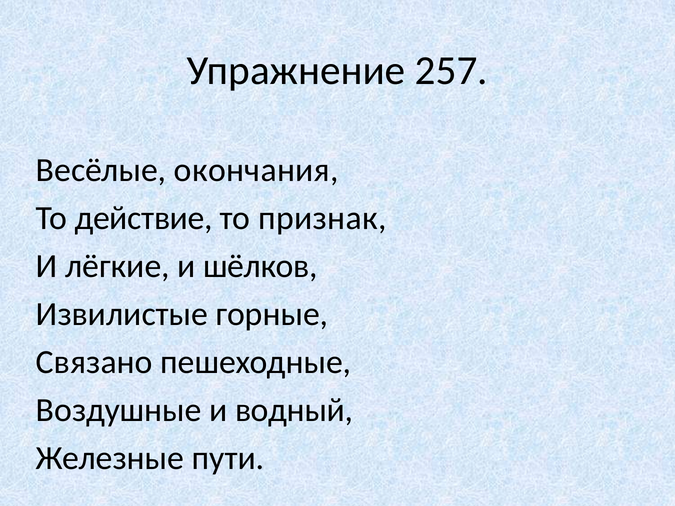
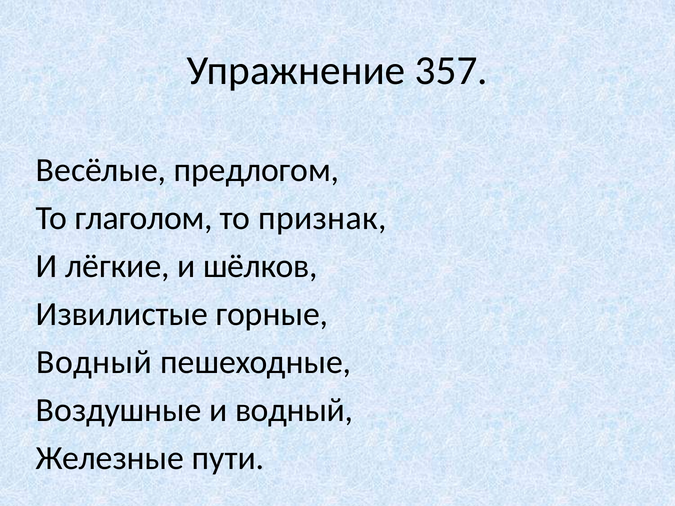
257: 257 -> 357 (451, 70)
окончания: окончания -> предлогом (257, 170)
действие: действие -> глаголом (144, 218)
Связано: Связано -> Водный (94, 362)
